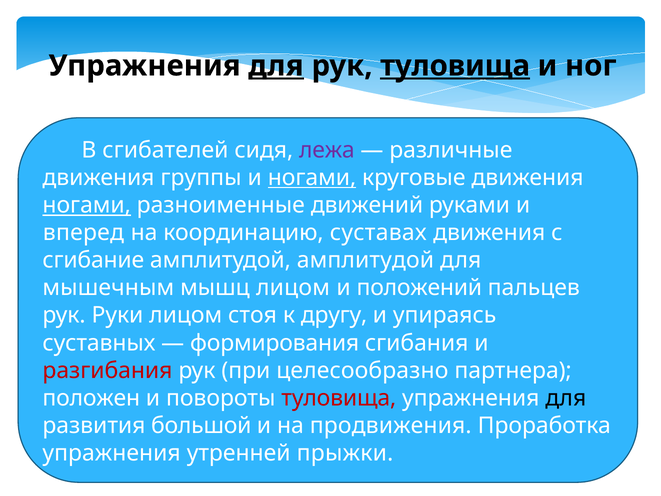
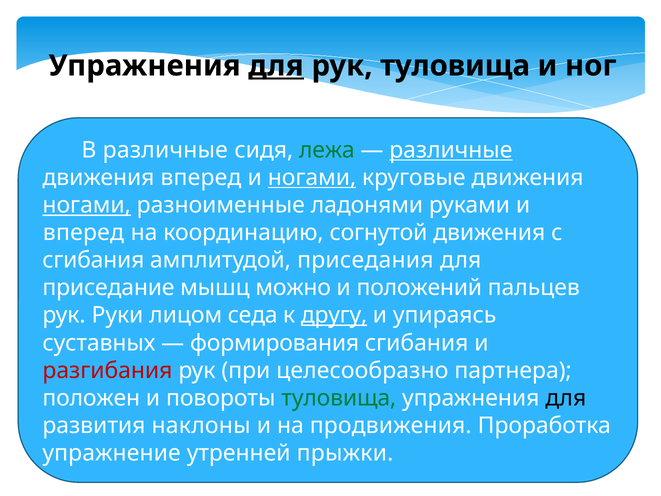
туловища underline: present -> none (455, 66)
В сгибателей: сгибателей -> различные (165, 150)
лежа colour: purple -> green (327, 150)
различные underline: none -> present (451, 150)
движения группы: группы -> вперед (201, 178)
движений: движений -> ладонями (367, 205)
суставах: суставах -> согнутой (378, 233)
сгибание: сгибание -> сгибания (93, 260)
амплитудой амплитудой: амплитудой -> приседания (365, 260)
мышечным: мышечным -> приседание (108, 288)
мышц лицом: лицом -> можно (293, 288)
стоя: стоя -> седа (253, 315)
другу underline: none -> present (334, 315)
туловища colour: red -> green (339, 398)
большой: большой -> наклоны (201, 425)
упражнения: упражнения -> упражнение (112, 453)
